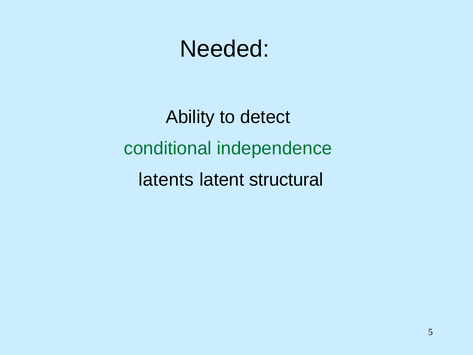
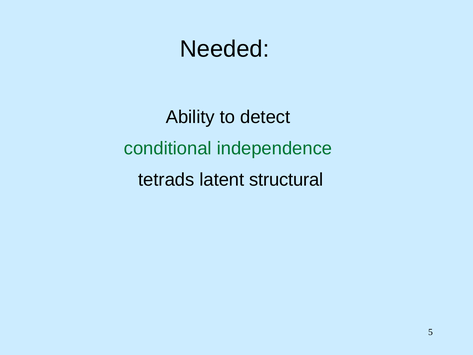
latents: latents -> tetrads (166, 180)
